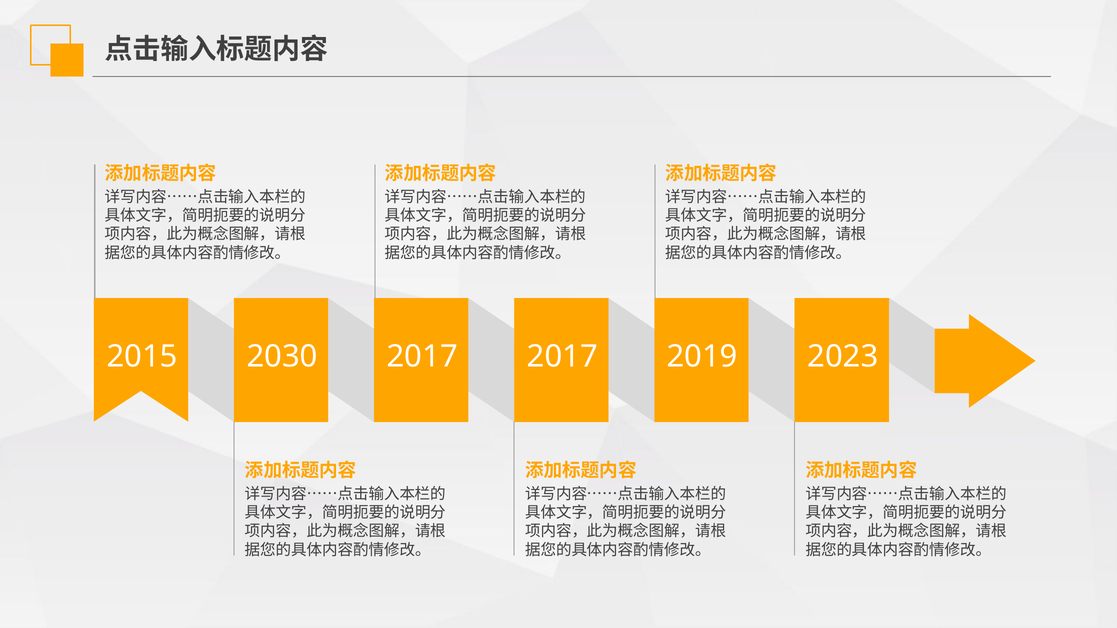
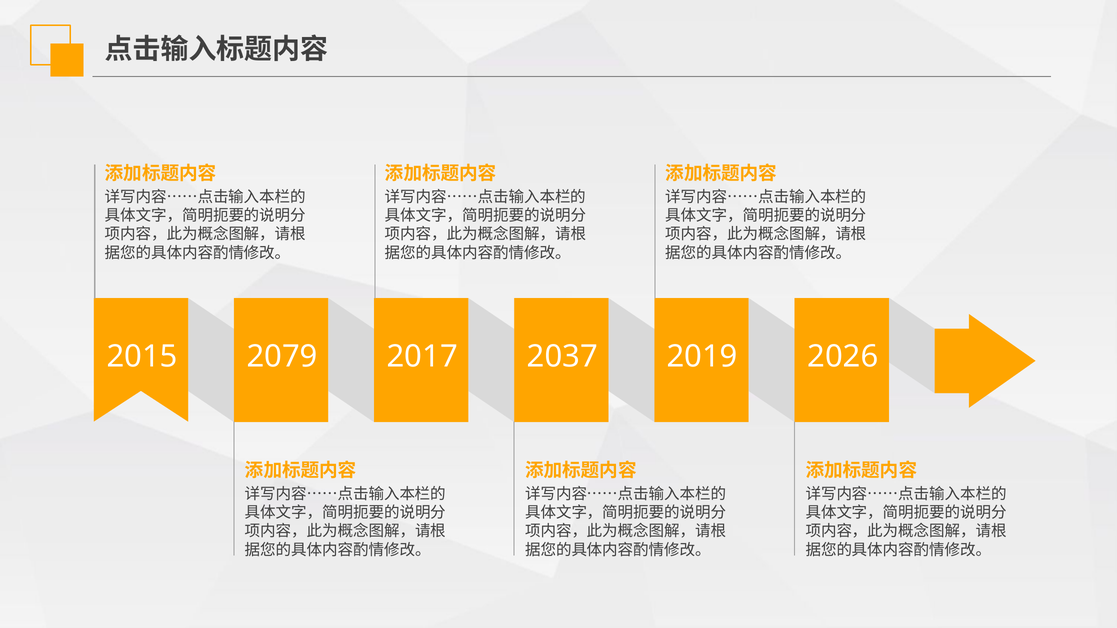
2030: 2030 -> 2079 (282, 357)
2017 2017: 2017 -> 2037 (562, 357)
2023: 2023 -> 2026 (843, 357)
